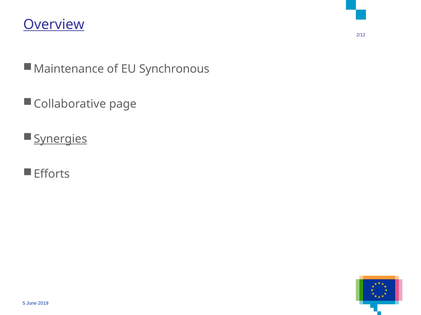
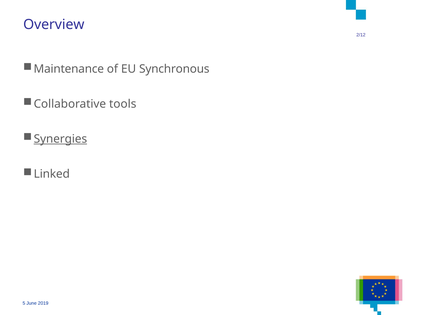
Overview underline: present -> none (54, 25)
page: page -> tools (123, 104)
Efforts: Efforts -> Linked (52, 174)
